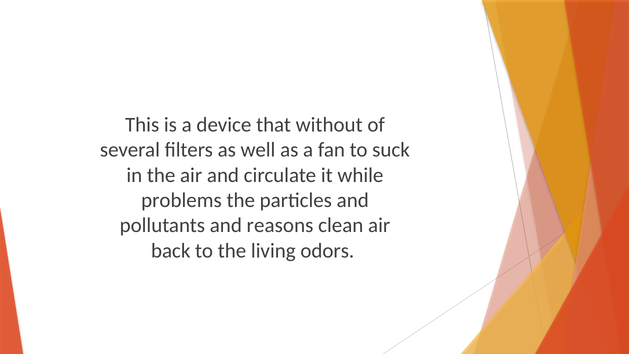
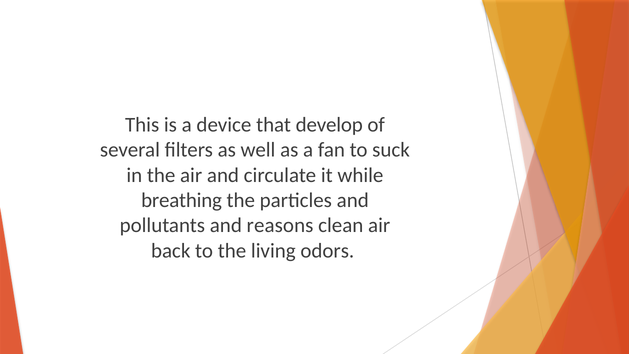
without: without -> develop (329, 125)
problems: problems -> breathing (182, 200)
